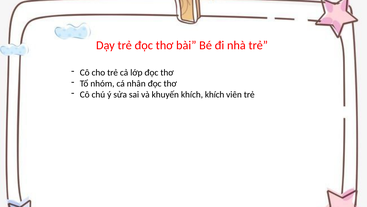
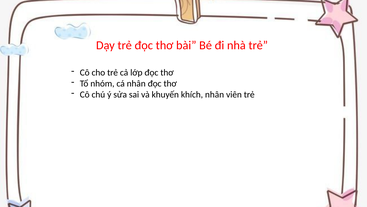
khích khích: khích -> nhân (215, 94)
